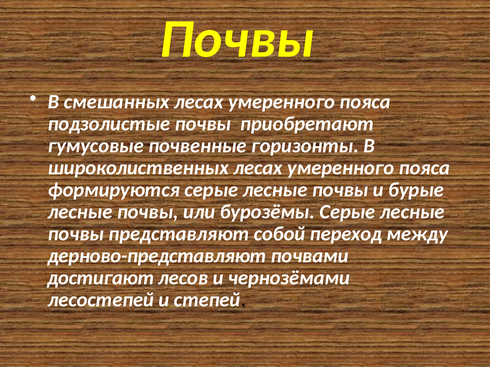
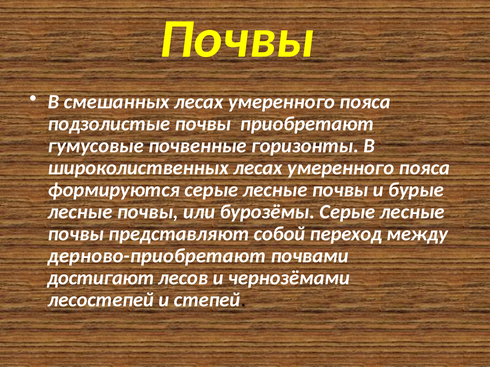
дерново-представляют: дерново-представляют -> дерново-приобретают (157, 256)
